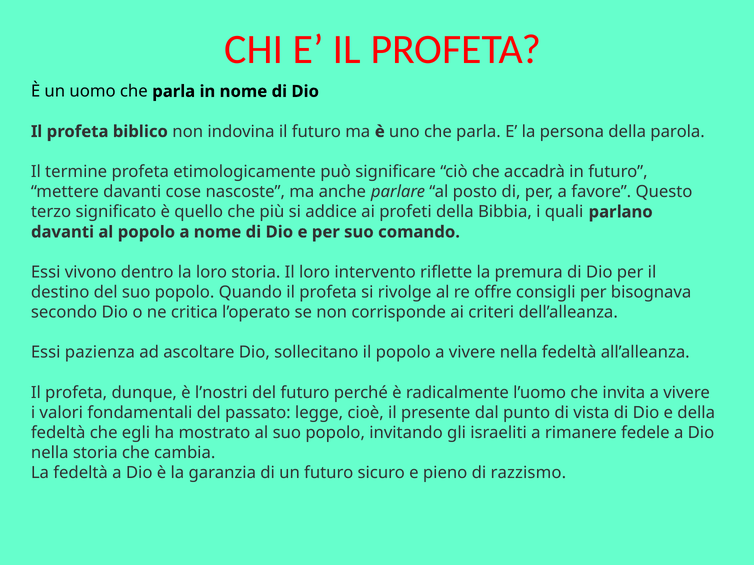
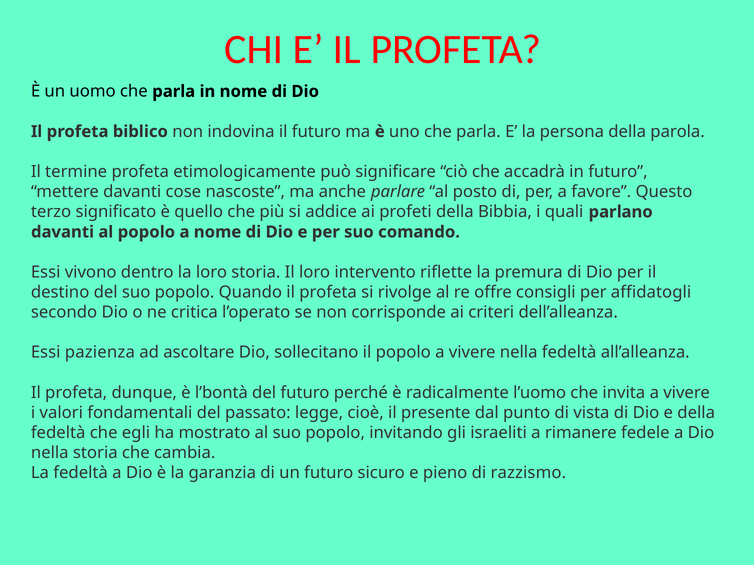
bisognava: bisognava -> affidatogli (651, 292)
l’nostri: l’nostri -> l’bontà (221, 393)
